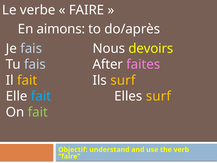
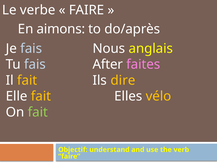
devoirs: devoirs -> anglais (151, 48)
Ils surf: surf -> dire (123, 80)
fait colour: light blue -> yellow (41, 96)
Elles surf: surf -> vélo (159, 96)
